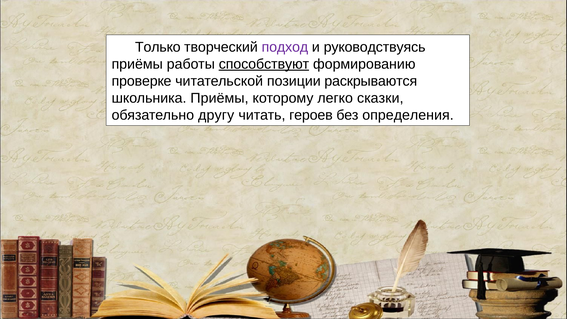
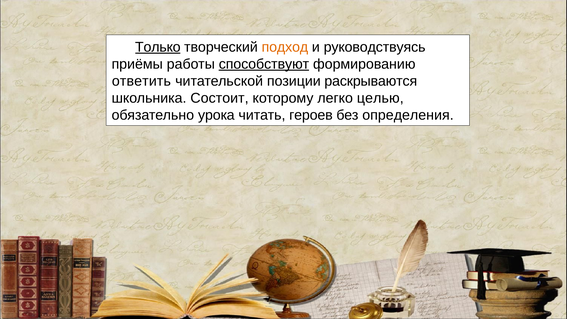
Только underline: none -> present (158, 47)
подход colour: purple -> orange (285, 47)
проверке: проверке -> ответить (141, 81)
школьника Приёмы: Приёмы -> Состоит (219, 98)
сказки: сказки -> целью (380, 98)
другу: другу -> урока (216, 115)
